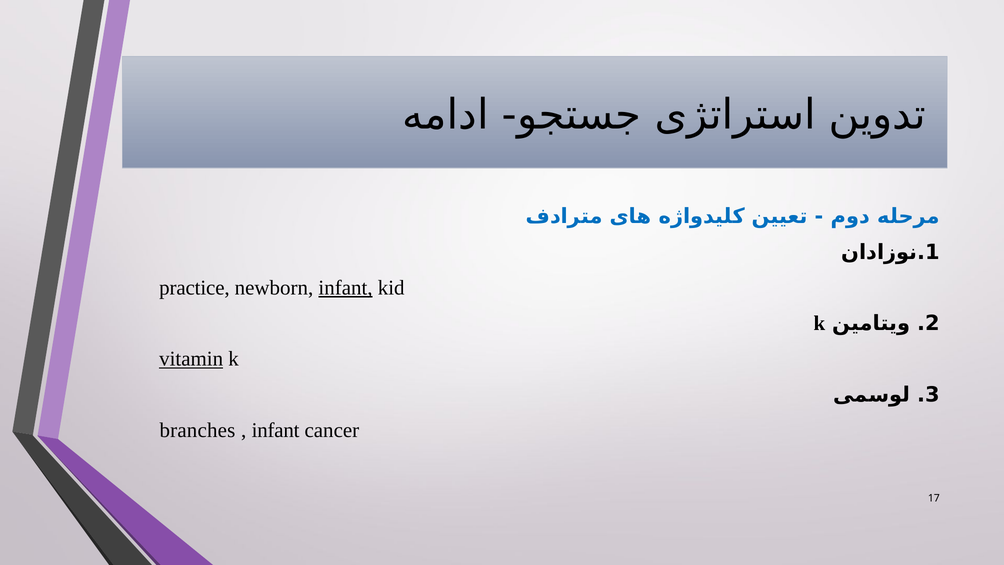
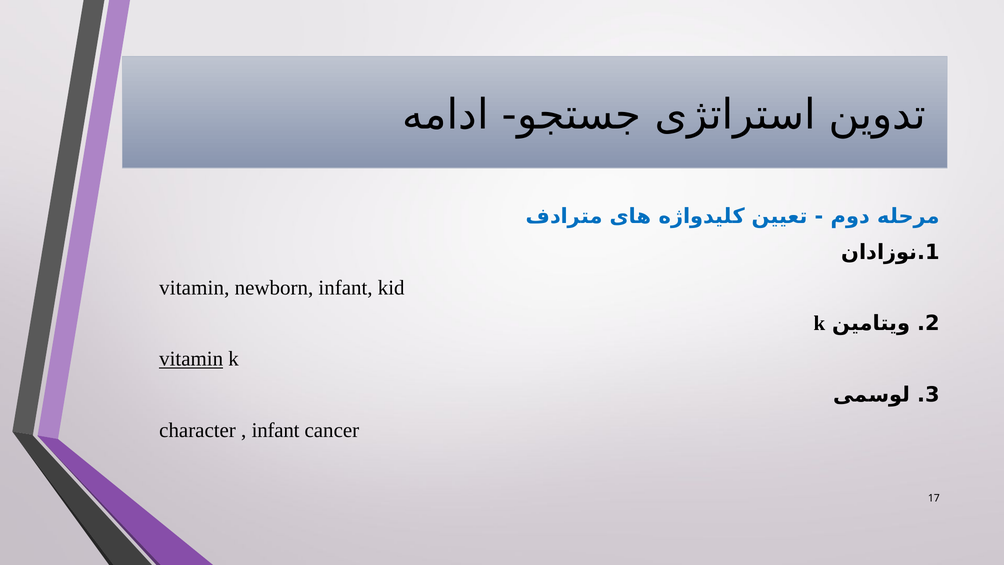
practice: practice -> vitamin (194, 288)
infant underline: present -> none (346, 288)
branches: branches -> character (198, 430)
